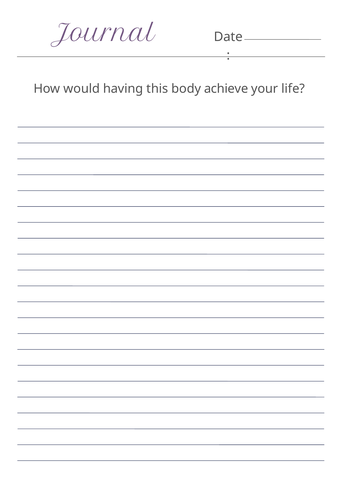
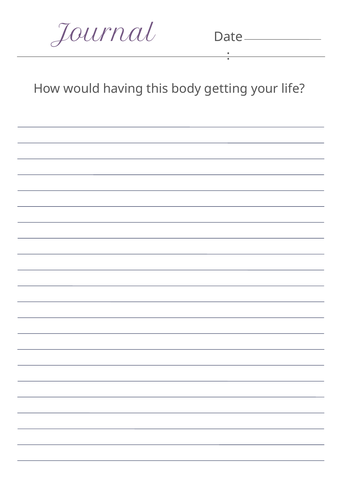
achieve: achieve -> getting (226, 89)
